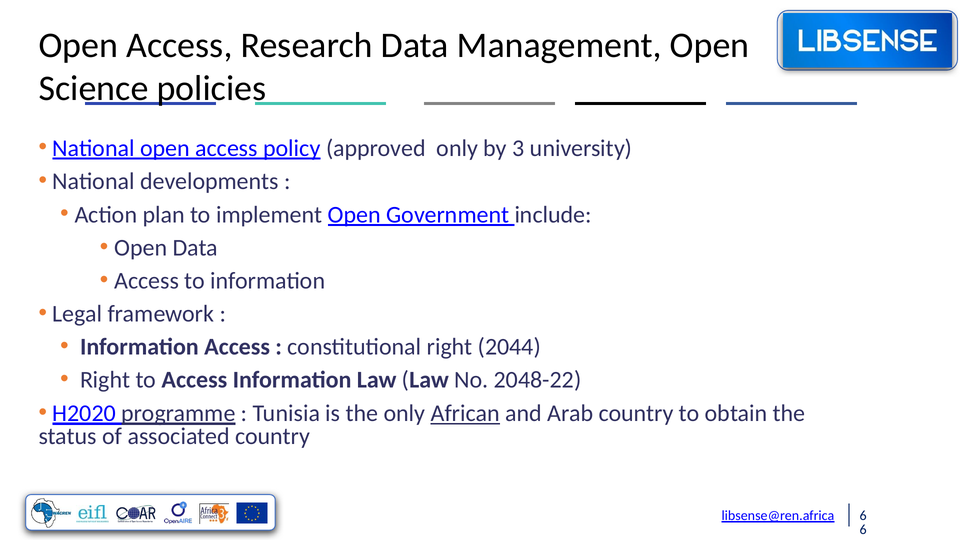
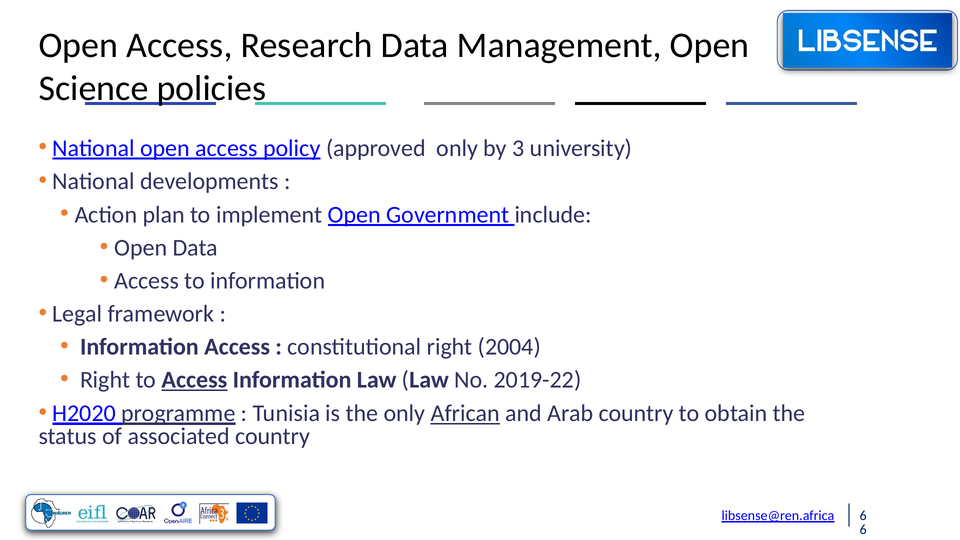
2044: 2044 -> 2004 (509, 347)
Access underline: none -> present (194, 380)
2048-22: 2048-22 -> 2019-22 (538, 380)
